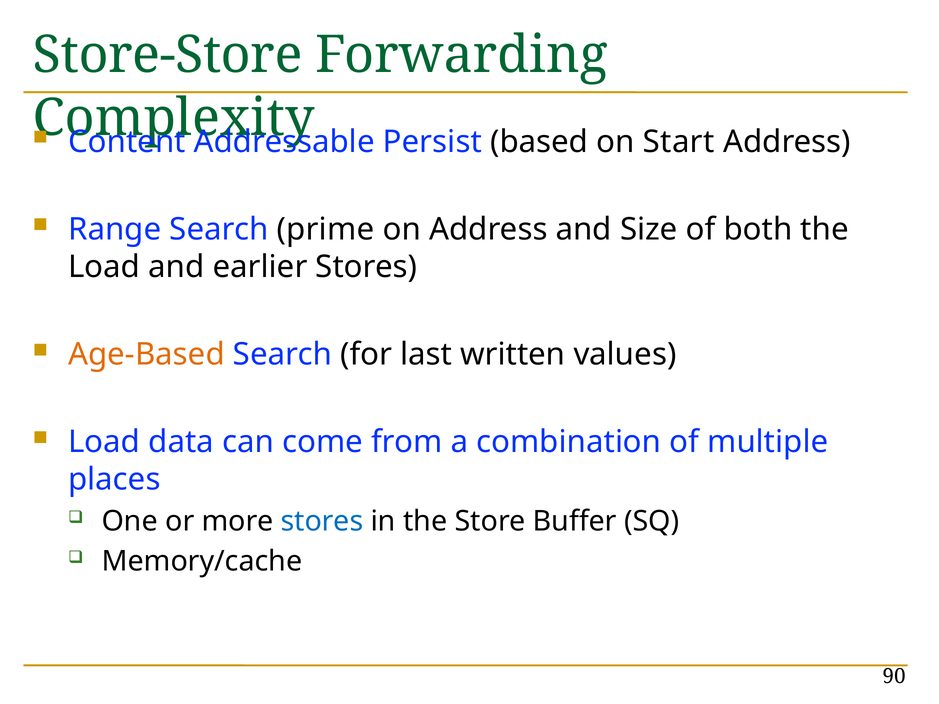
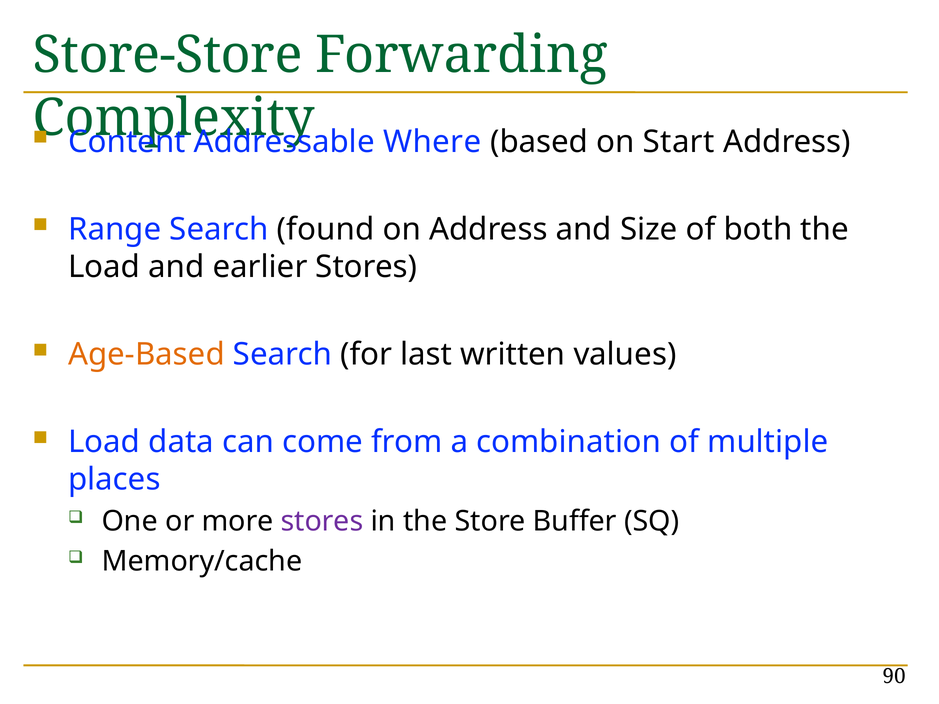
Persist: Persist -> Where (432, 142)
prime: prime -> found (325, 229)
stores colour: blue -> purple (322, 521)
